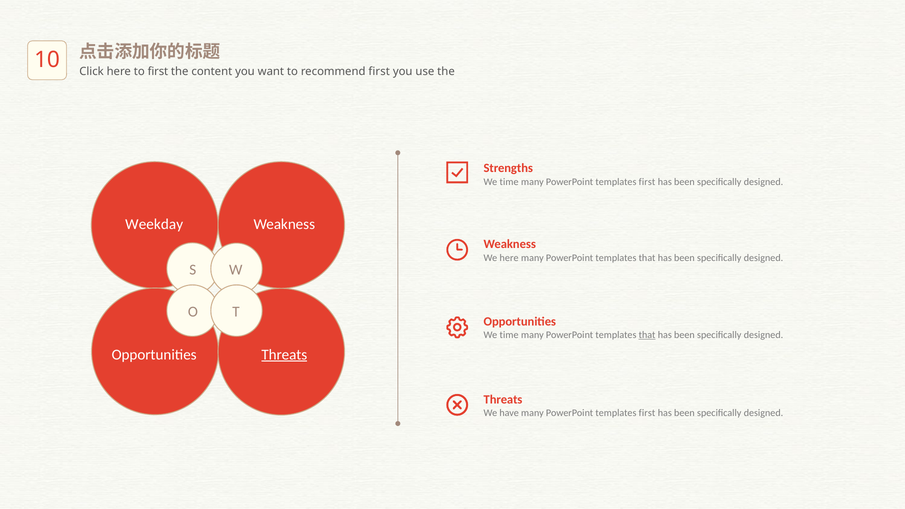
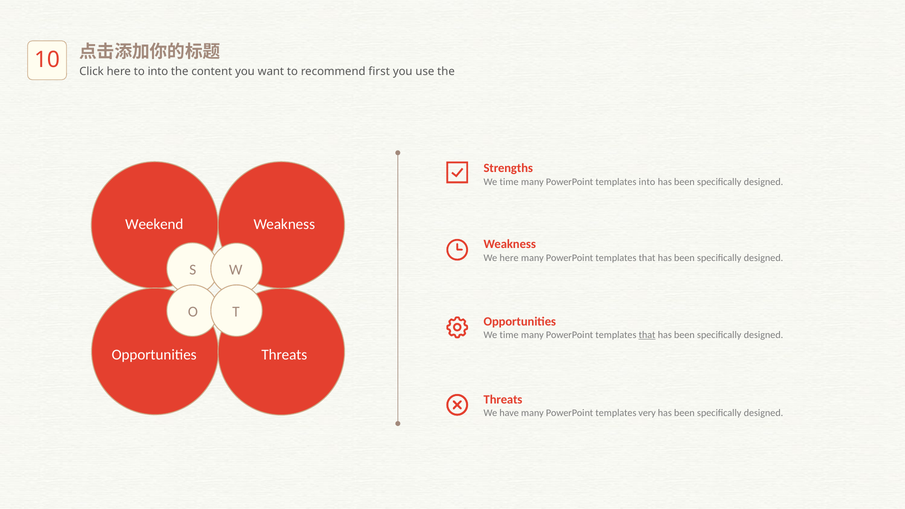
to first: first -> into (158, 71)
first: first -> into (647, 182)
Weekday: Weekday -> Weekend (154, 224)
Threats underline: present -> none (284, 355)
first: first -> very (647, 413)
